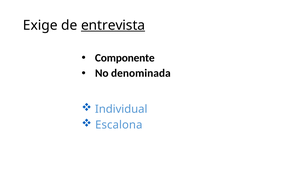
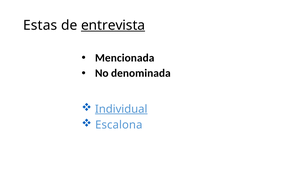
Exige: Exige -> Estas (40, 25)
Componente: Componente -> Mencionada (125, 58)
Individual underline: none -> present (121, 109)
